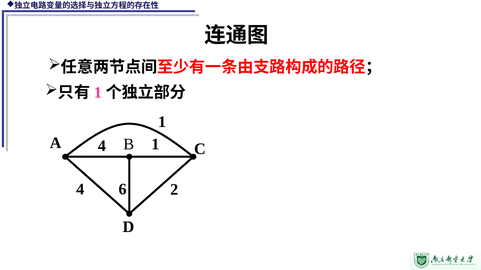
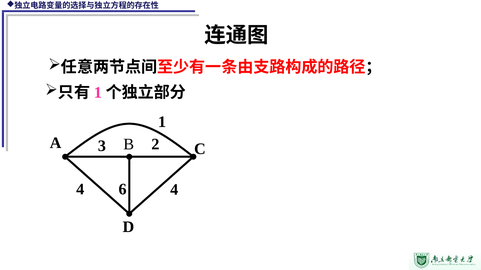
A 4: 4 -> 3 (102, 146)
B 1: 1 -> 2 (155, 145)
4 2: 2 -> 4 (174, 190)
